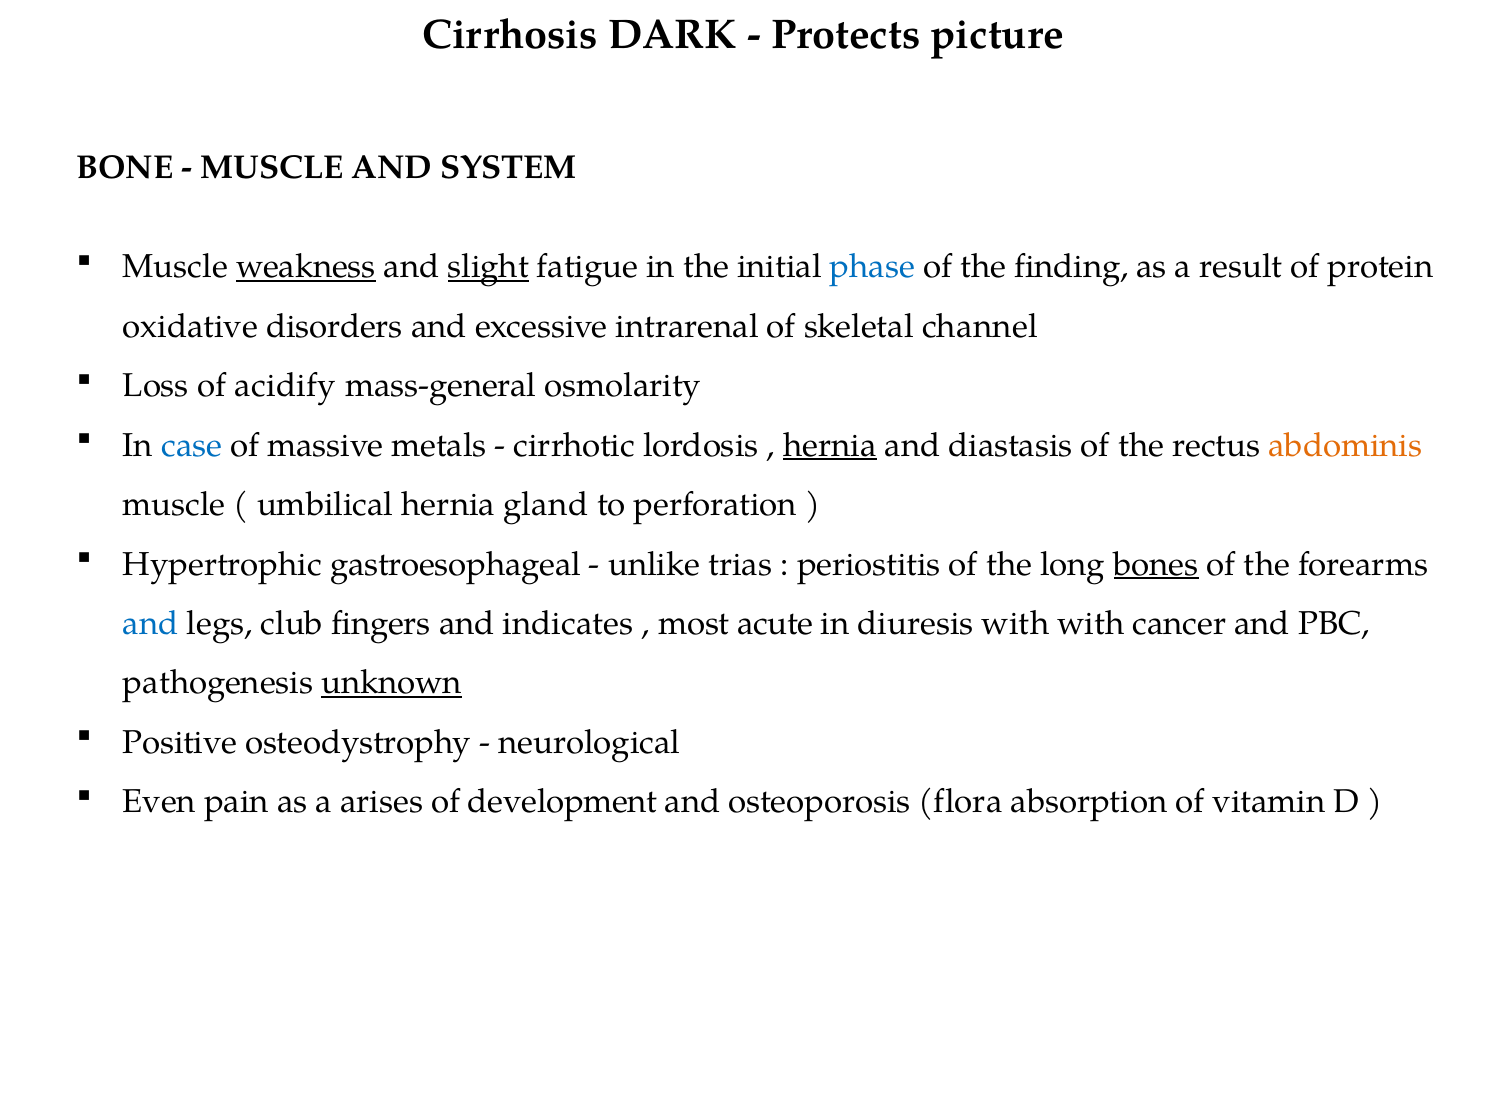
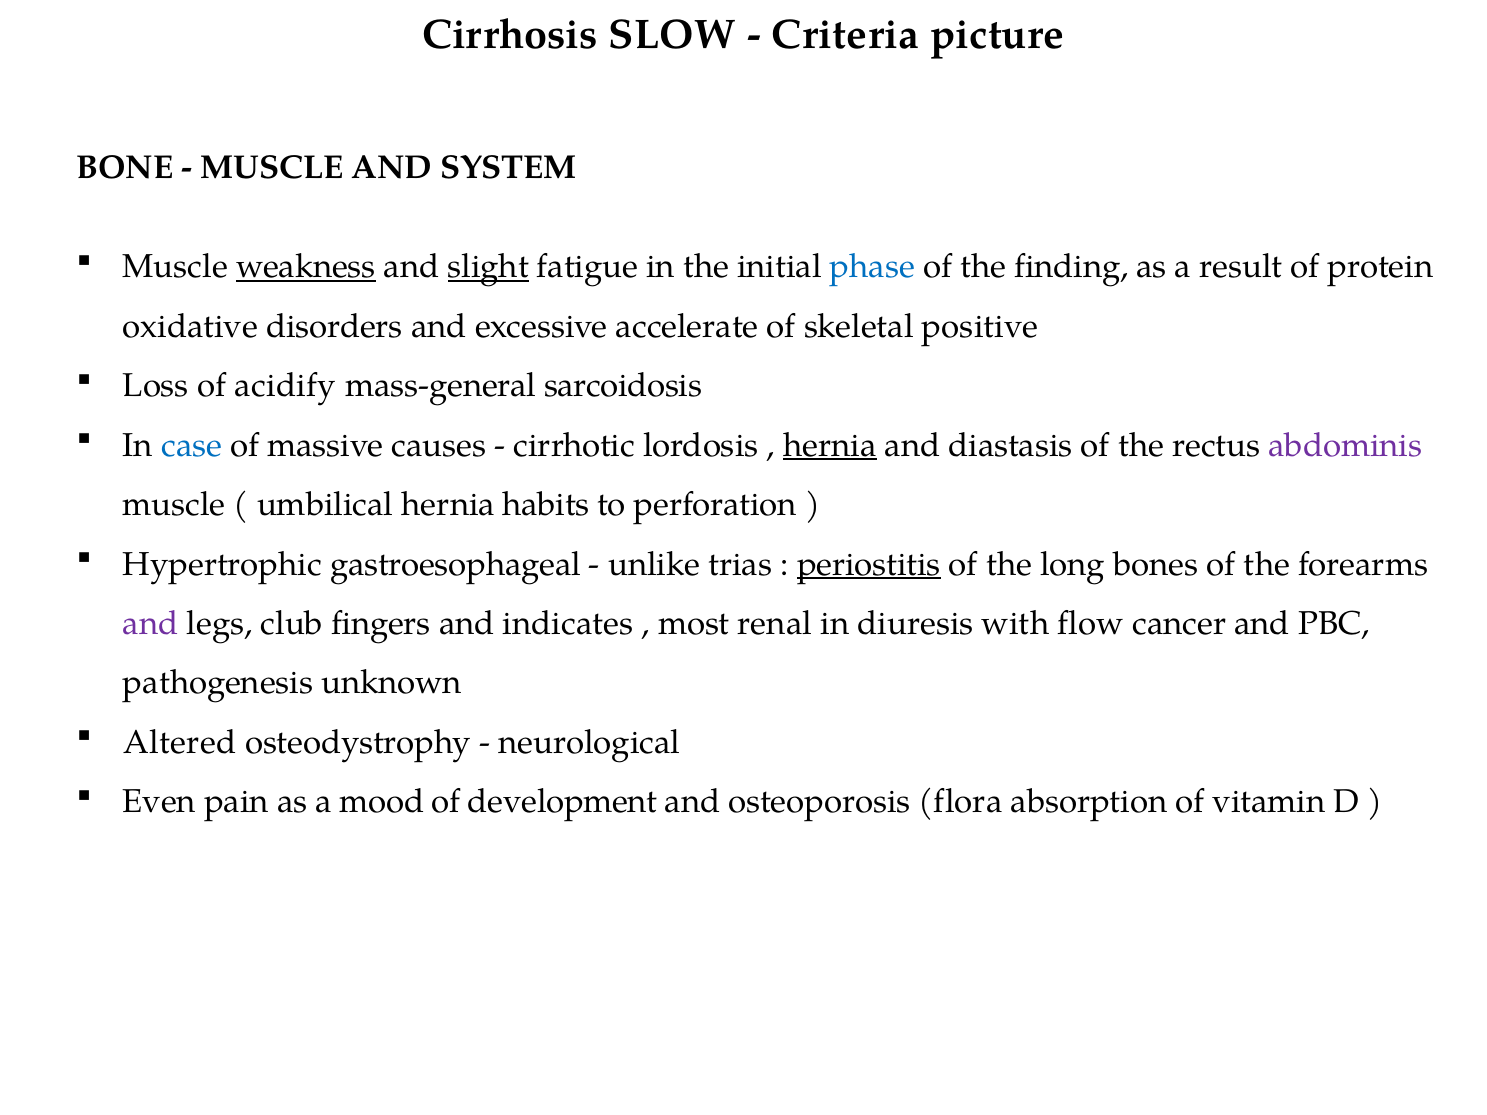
DARK: DARK -> SLOW (672, 35)
Protects: Protects -> Criteria (846, 35)
intrarenal: intrarenal -> accelerate (687, 327)
channel: channel -> positive (980, 327)
osmolarity: osmolarity -> sarcoidosis (623, 386)
metals: metals -> causes (439, 445)
abdominis colour: orange -> purple (1345, 445)
gland: gland -> habits (546, 505)
periostitis underline: none -> present (869, 564)
bones underline: present -> none (1156, 564)
and colour: blue -> purple (151, 624)
acute: acute -> renal (775, 624)
with with: with -> flow (1091, 624)
unknown underline: present -> none (392, 683)
Positive: Positive -> Altered (180, 742)
arises: arises -> mood (382, 802)
